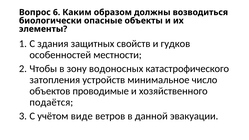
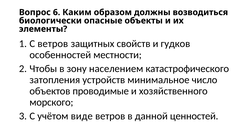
С здания: здания -> ветров (53, 44)
водоносных: водоносных -> населением (116, 69)
подаётся: подаётся -> морского (51, 102)
эвакуации: эвакуации -> ценностей (194, 116)
